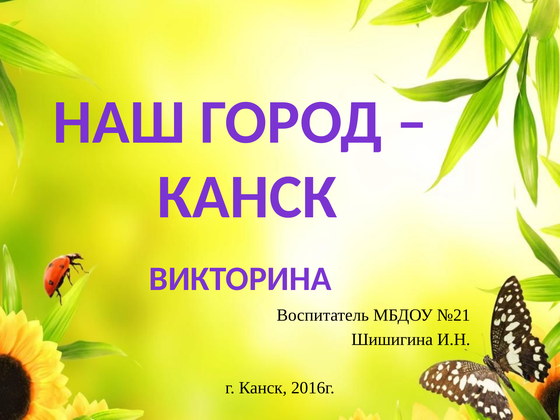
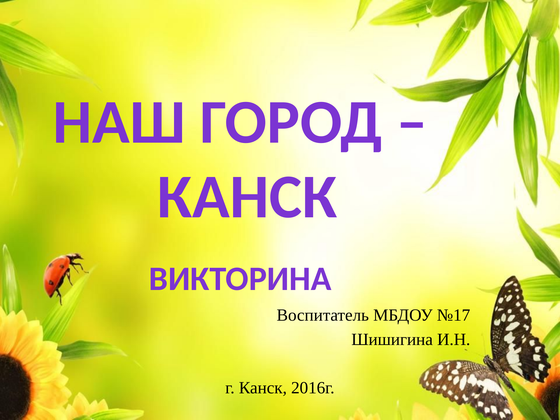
№21: №21 -> №17 (454, 315)
